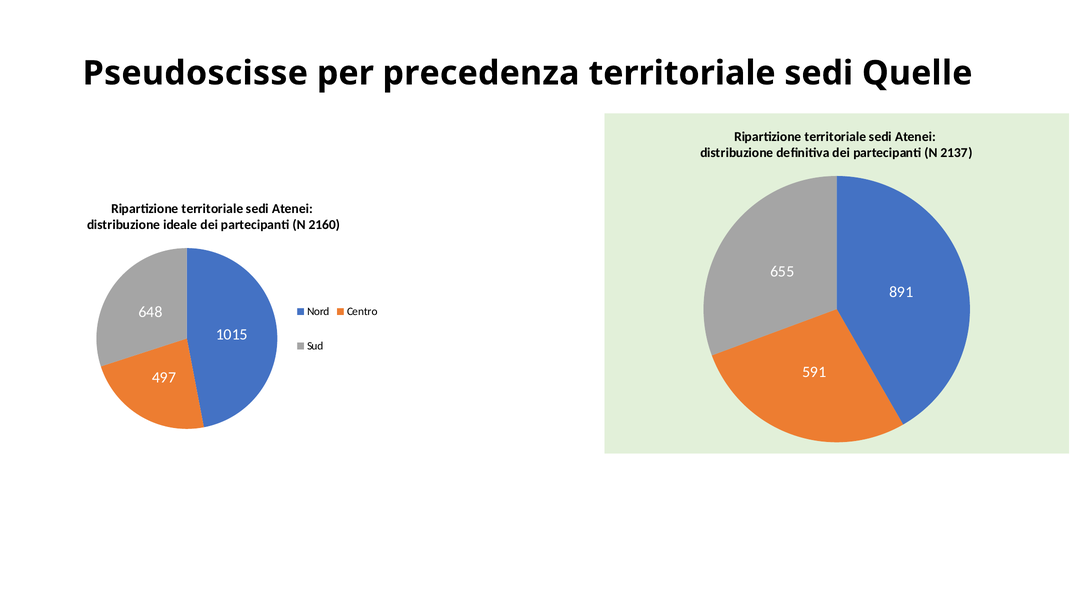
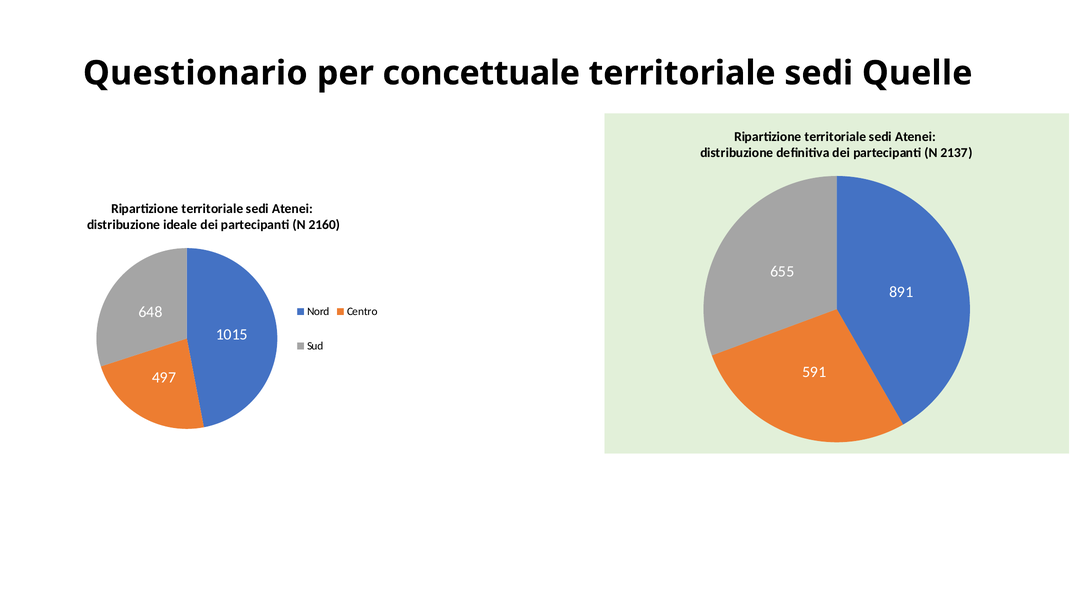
Pseudoscisse: Pseudoscisse -> Questionario (195, 73)
precedenza: precedenza -> concettuale (481, 73)
